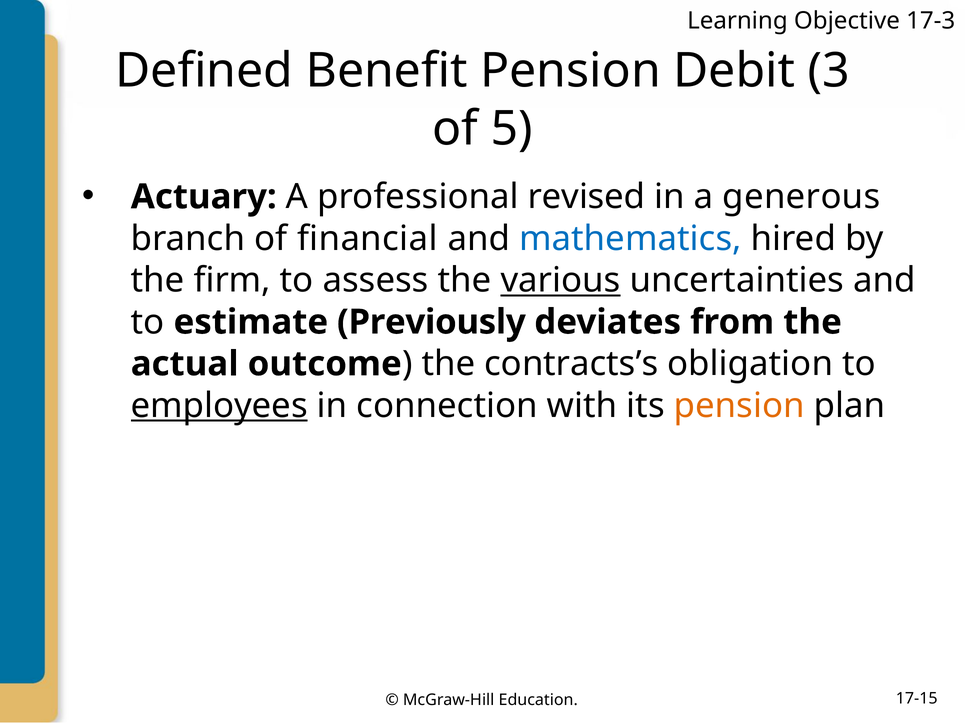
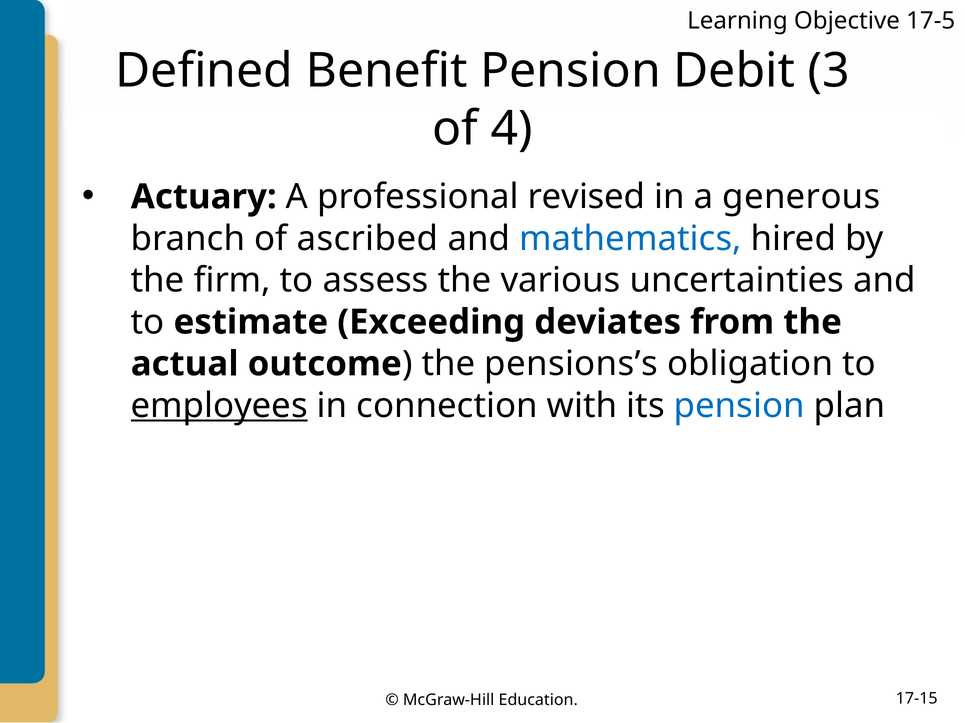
17-3: 17-3 -> 17-5 (931, 21)
5: 5 -> 4 (512, 129)
financial: financial -> ascribed (367, 239)
various underline: present -> none (560, 281)
Previously: Previously -> Exceeding (431, 322)
contracts’s: contracts’s -> pensions’s (571, 364)
pension colour: orange -> blue (739, 406)
